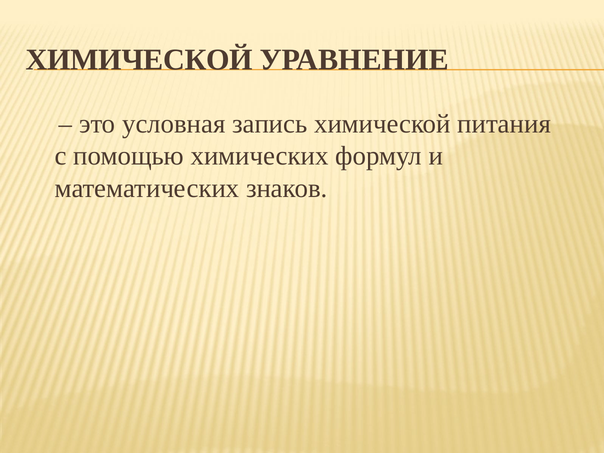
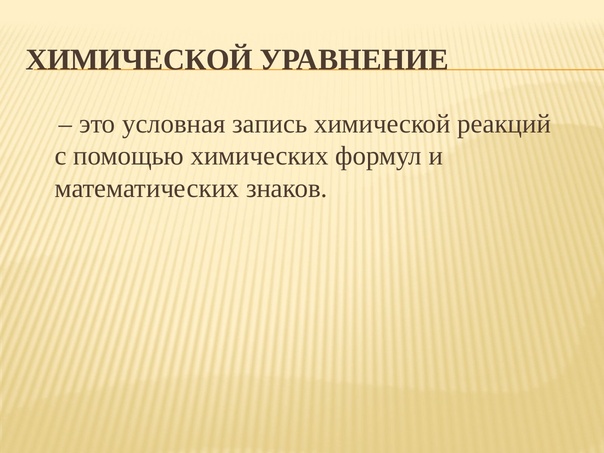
питания: питания -> реакций (504, 124)
